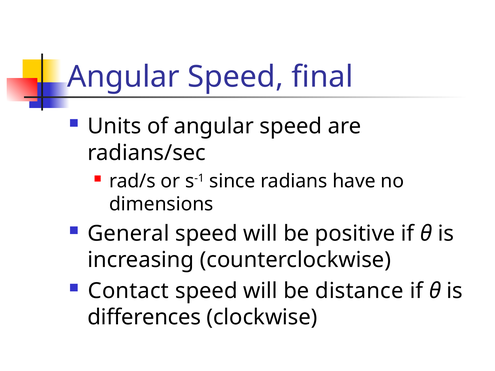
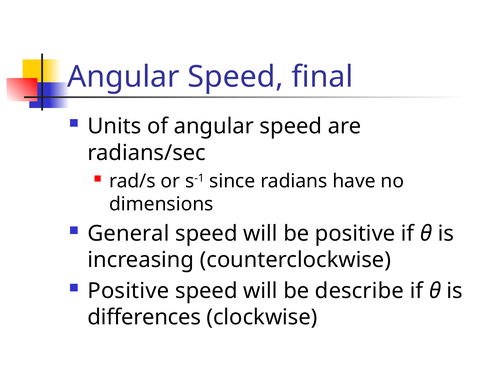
Contact: Contact -> Positive (128, 291)
distance: distance -> describe (359, 291)
